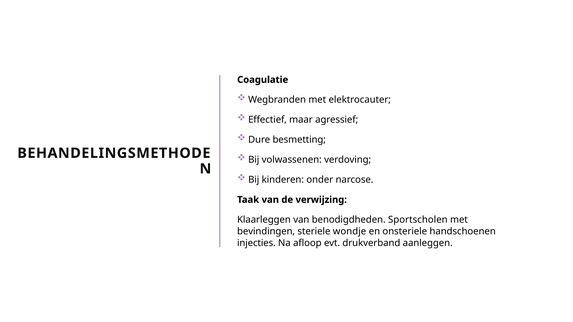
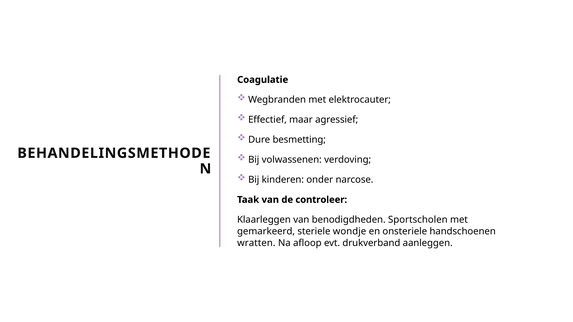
verwijzing: verwijzing -> controleer (321, 200)
bevindingen: bevindingen -> gemarkeerd (266, 232)
injecties: injecties -> wratten (256, 243)
